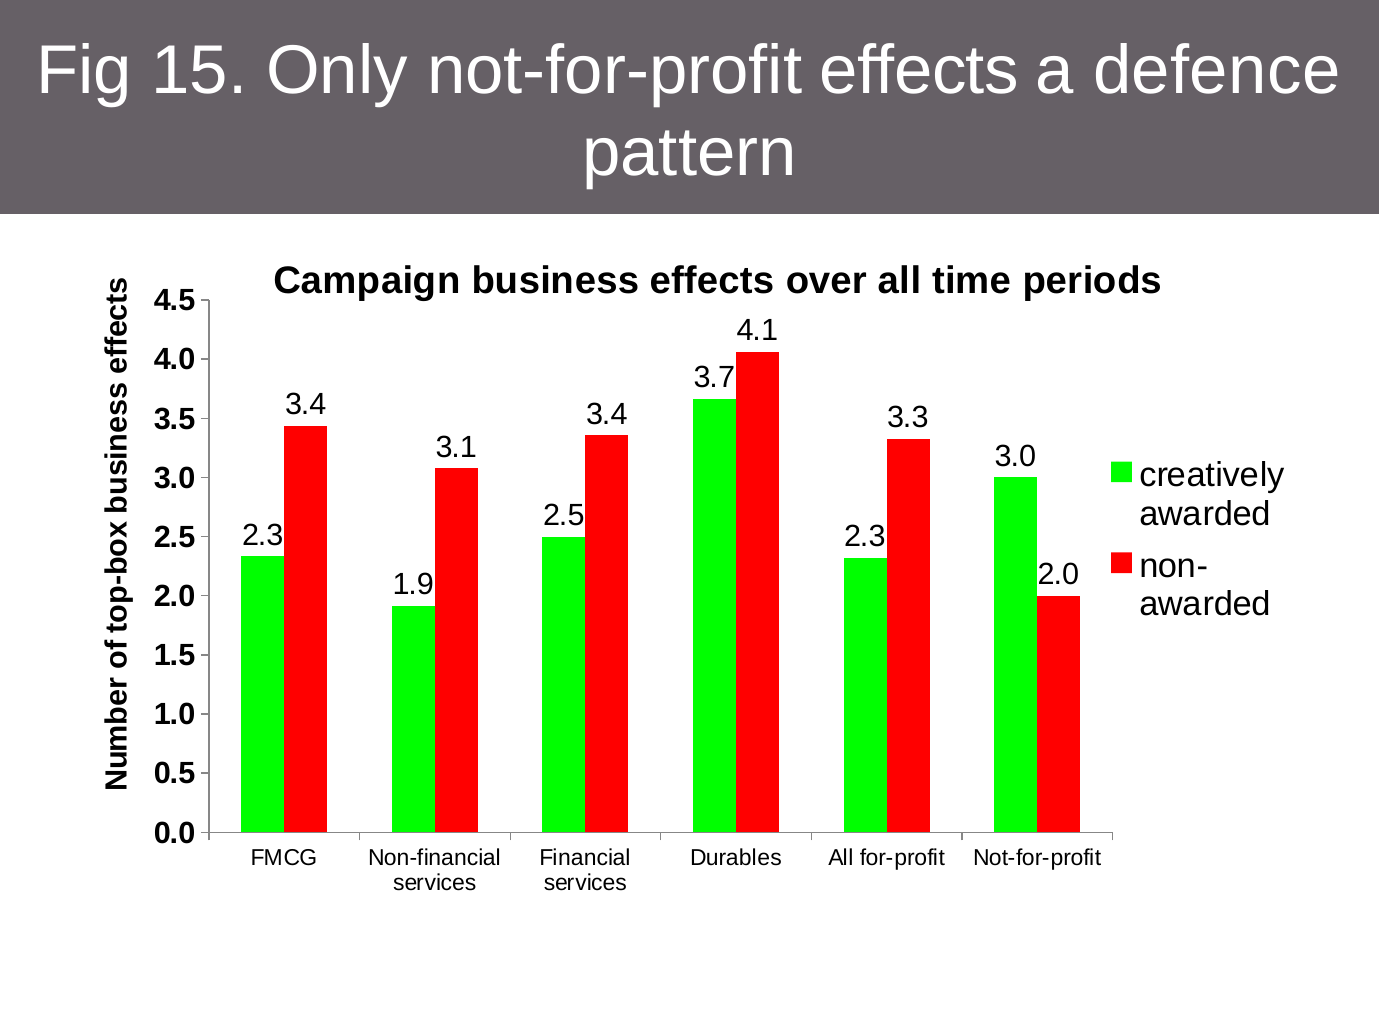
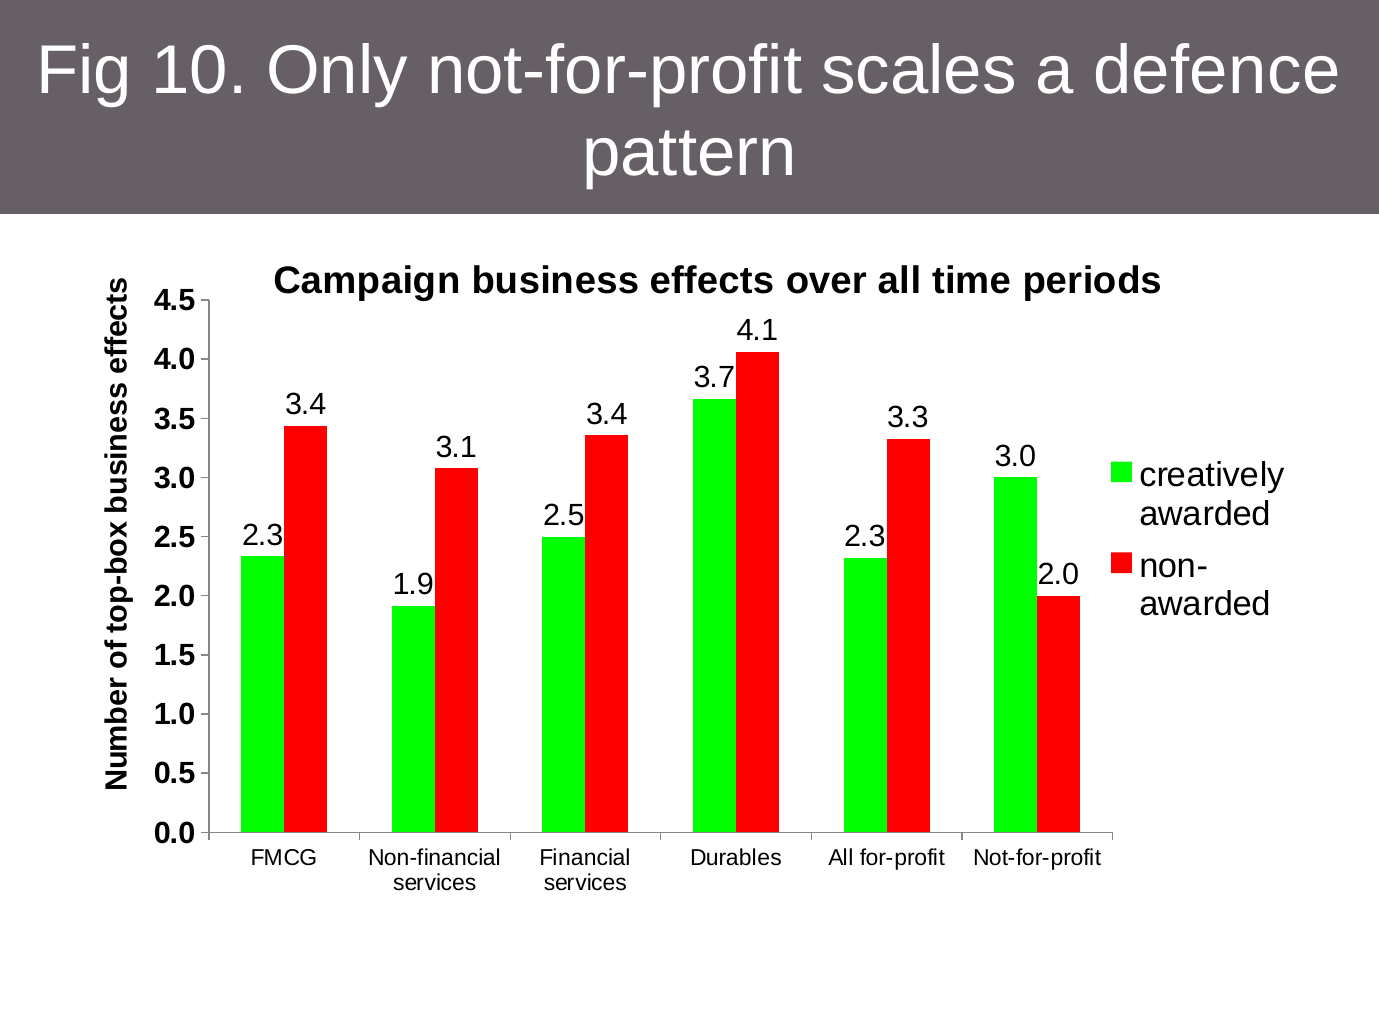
15: 15 -> 10 (199, 70)
not-for-profit effects: effects -> scales (919, 70)
